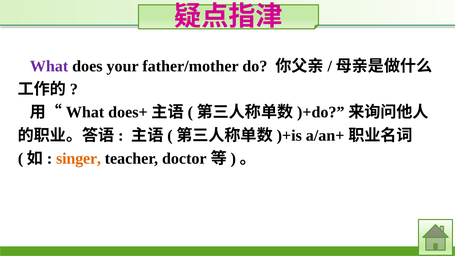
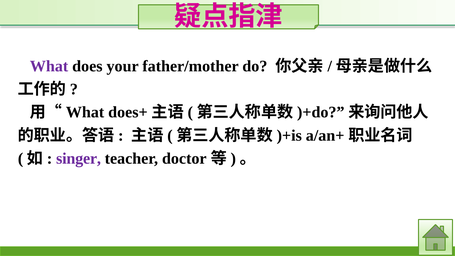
singer colour: orange -> purple (79, 159)
